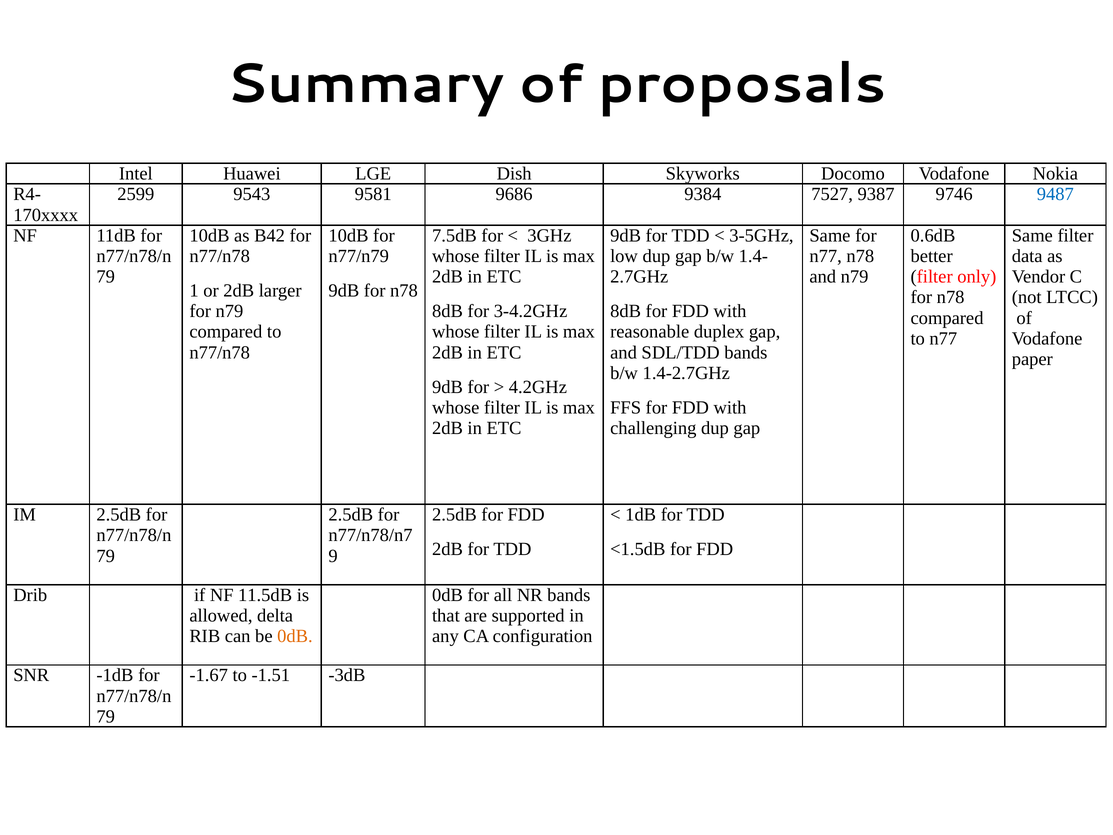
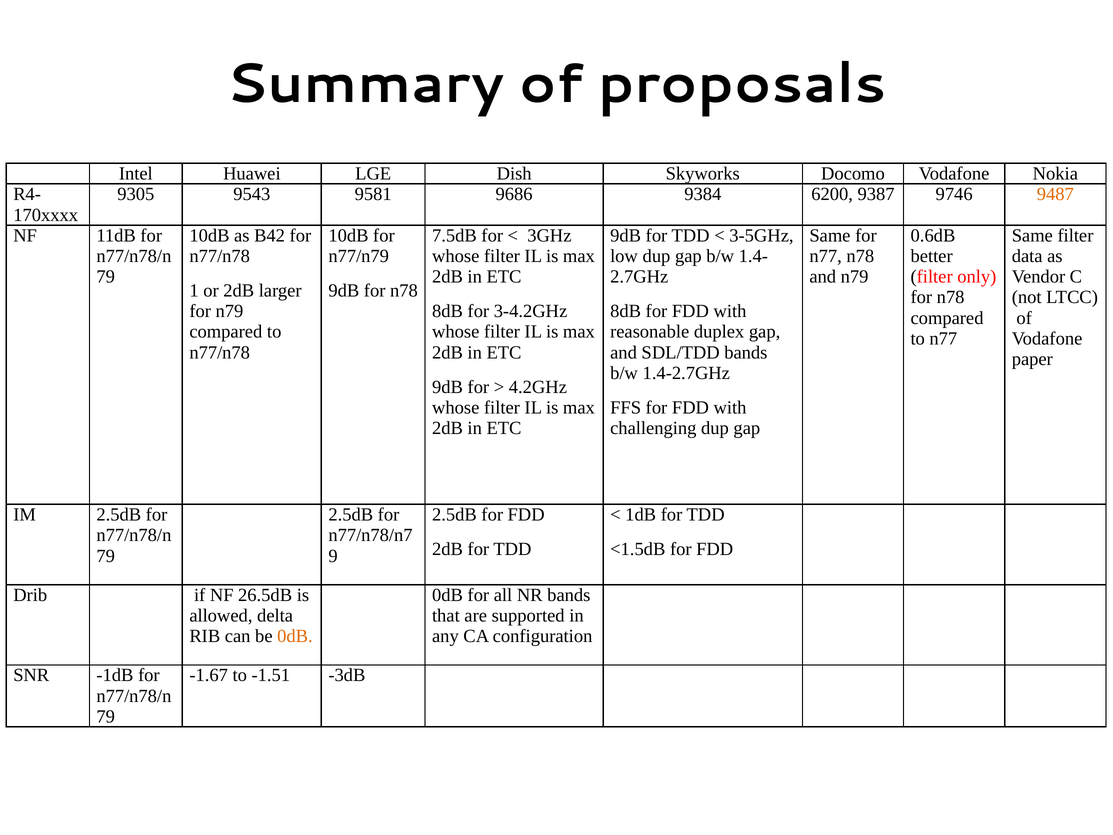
2599: 2599 -> 9305 (136, 194)
7527: 7527 -> 6200 (832, 194)
9487 colour: blue -> orange (1055, 194)
11.5dB: 11.5dB -> 26.5dB (265, 595)
